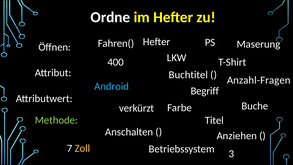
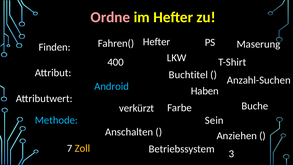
Ordne colour: white -> pink (110, 17)
Öffnen: Öffnen -> Finden (55, 47)
Anzahl-Fragen: Anzahl-Fragen -> Anzahl-Suchen (259, 80)
Begriff: Begriff -> Haben (205, 91)
Methode colour: light green -> light blue (56, 120)
Titel: Titel -> Sein (214, 120)
